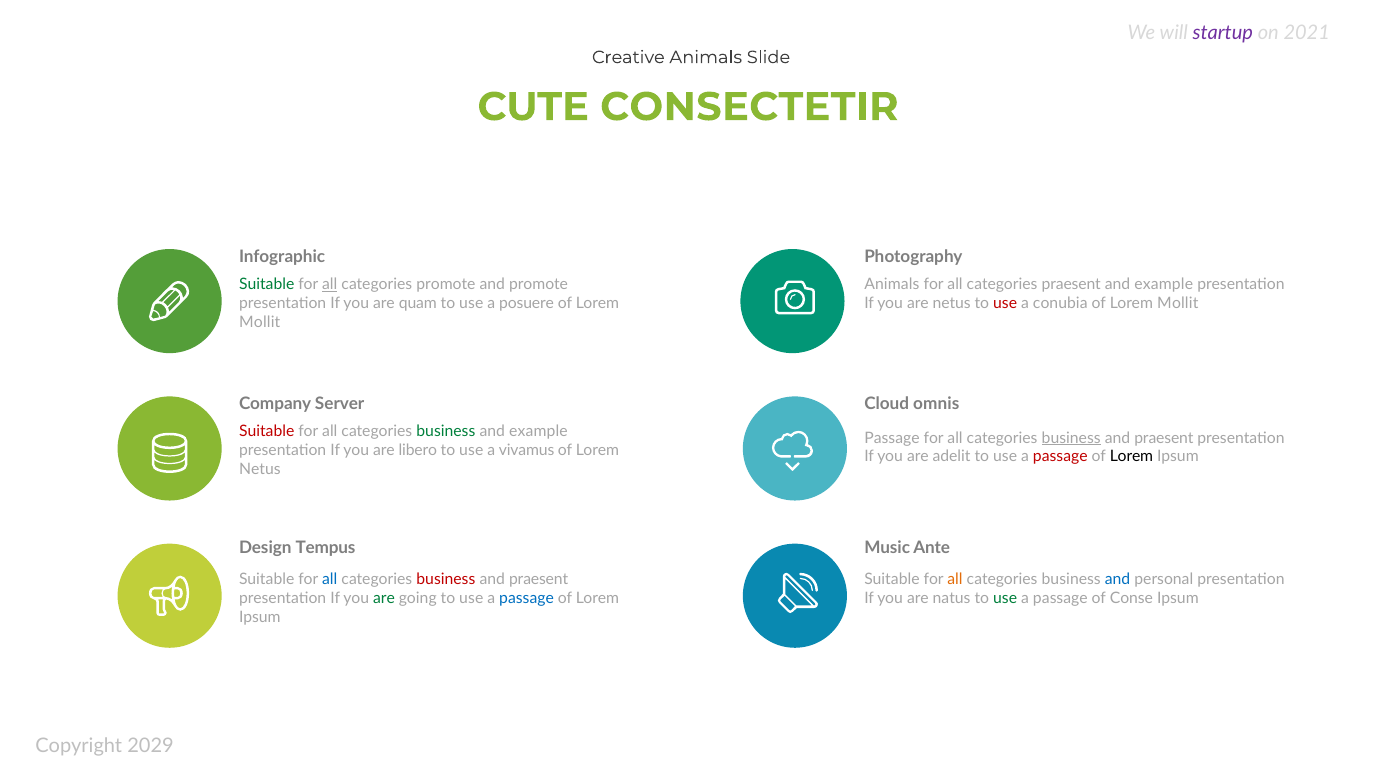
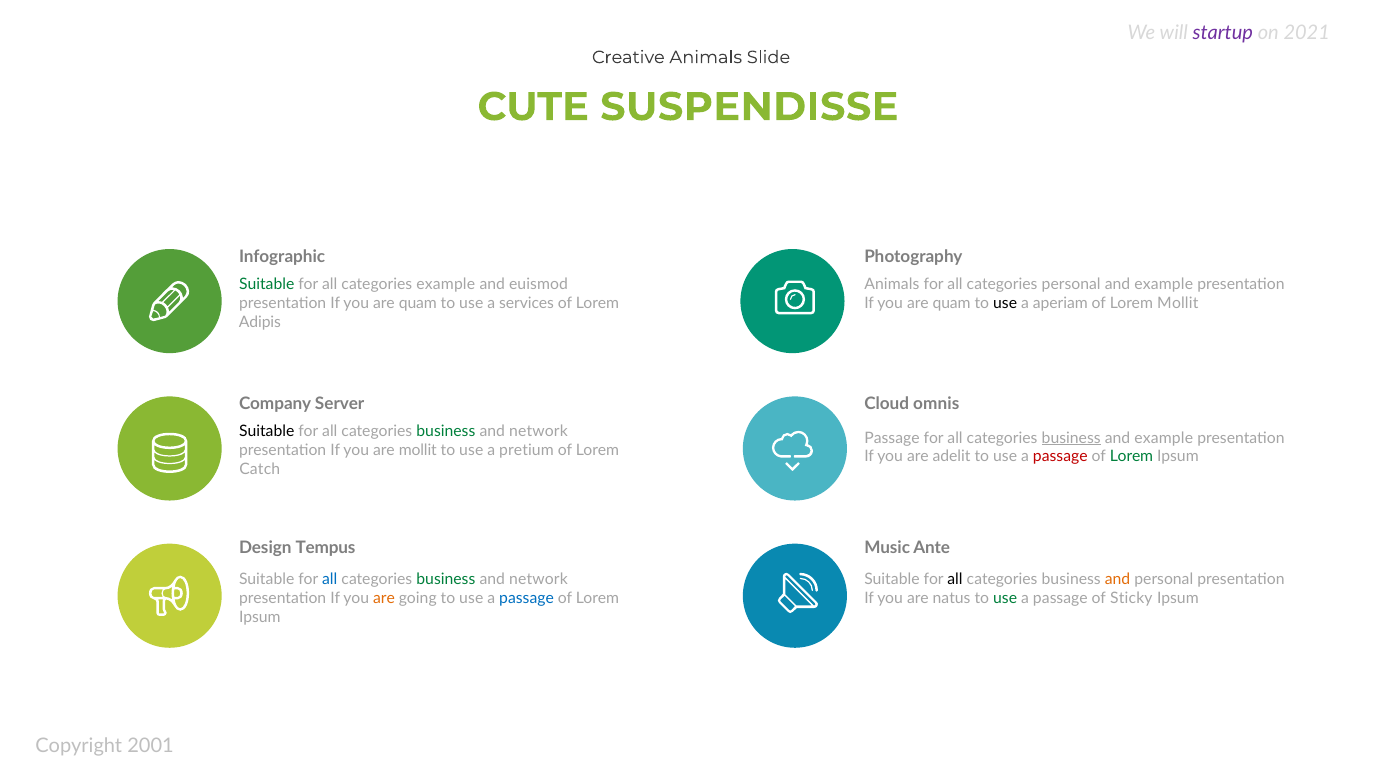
CONSECTETIR: CONSECTETIR -> SUSPENDISSE (749, 107)
all underline: present -> none (330, 284)
categories promote: promote -> example (446, 284)
and promote: promote -> euismod (538, 284)
categories praesent: praesent -> personal (1071, 284)
posuere: posuere -> services (527, 303)
netus: netus -> quam (952, 303)
use colour: red -> black (1005, 303)
conubia: conubia -> aperiam (1060, 303)
Mollit: Mollit -> Adipis (260, 322)
Suitable colour: red -> black (267, 432)
example: example -> network (538, 432)
praesent: praesent -> example (1164, 438)
are libero: libero -> mollit (418, 451)
vivamus: vivamus -> pretium (526, 451)
Lorem colour: black -> green (1132, 457)
Netus: Netus -> Catch (260, 469)
business colour: red -> green (446, 579)
praesent: praesent -> network (538, 579)
all colour: orange -> black (955, 579)
and colour: blue -> orange (1118, 579)
are colour: green -> orange (384, 598)
Conse: Conse -> Sticky (1131, 598)
2029: 2029 -> 2001 (151, 745)
